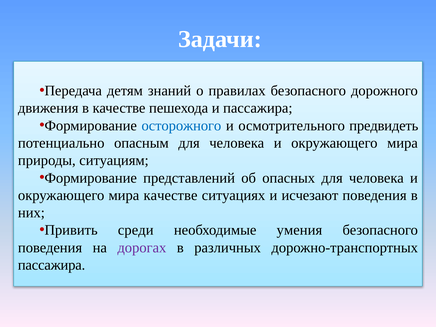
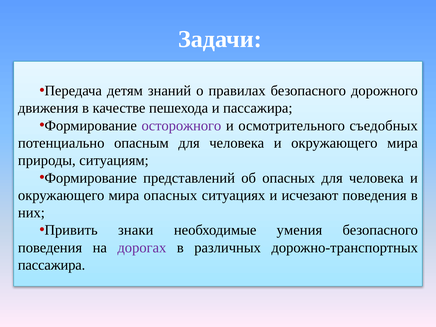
осторожного colour: blue -> purple (181, 126)
предвидеть: предвидеть -> съедобных (384, 126)
мира качестве: качестве -> опасных (170, 195)
среди: среди -> знаки (136, 230)
